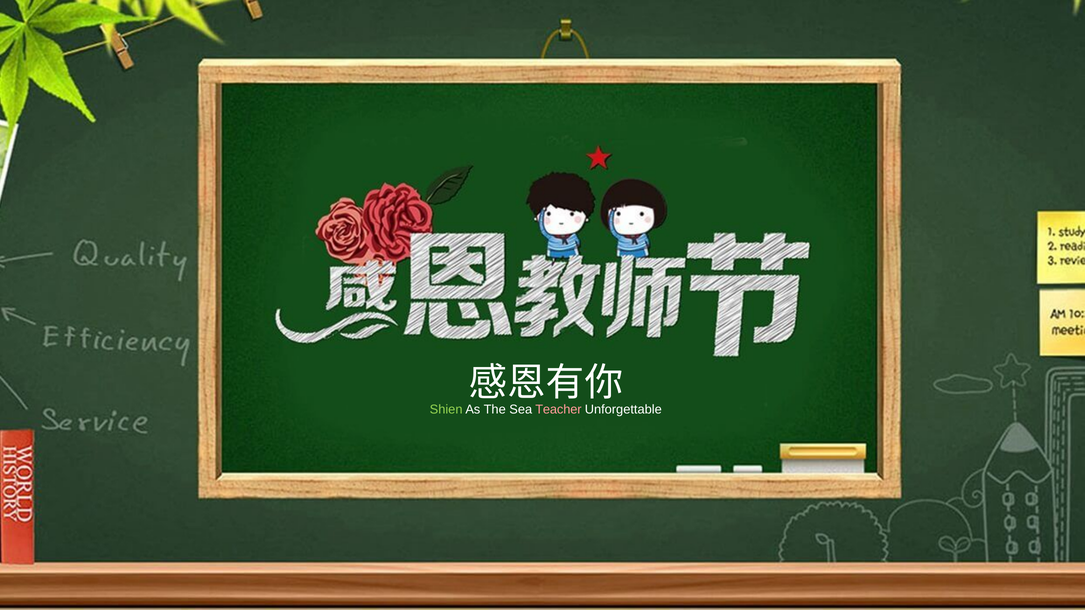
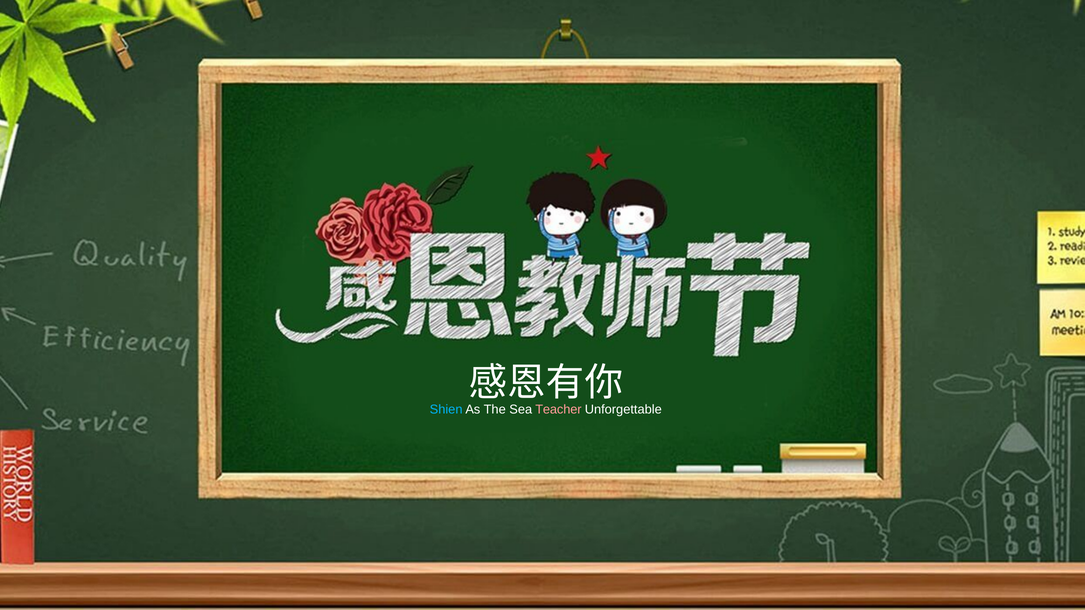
Shien colour: light green -> light blue (446, 410)
